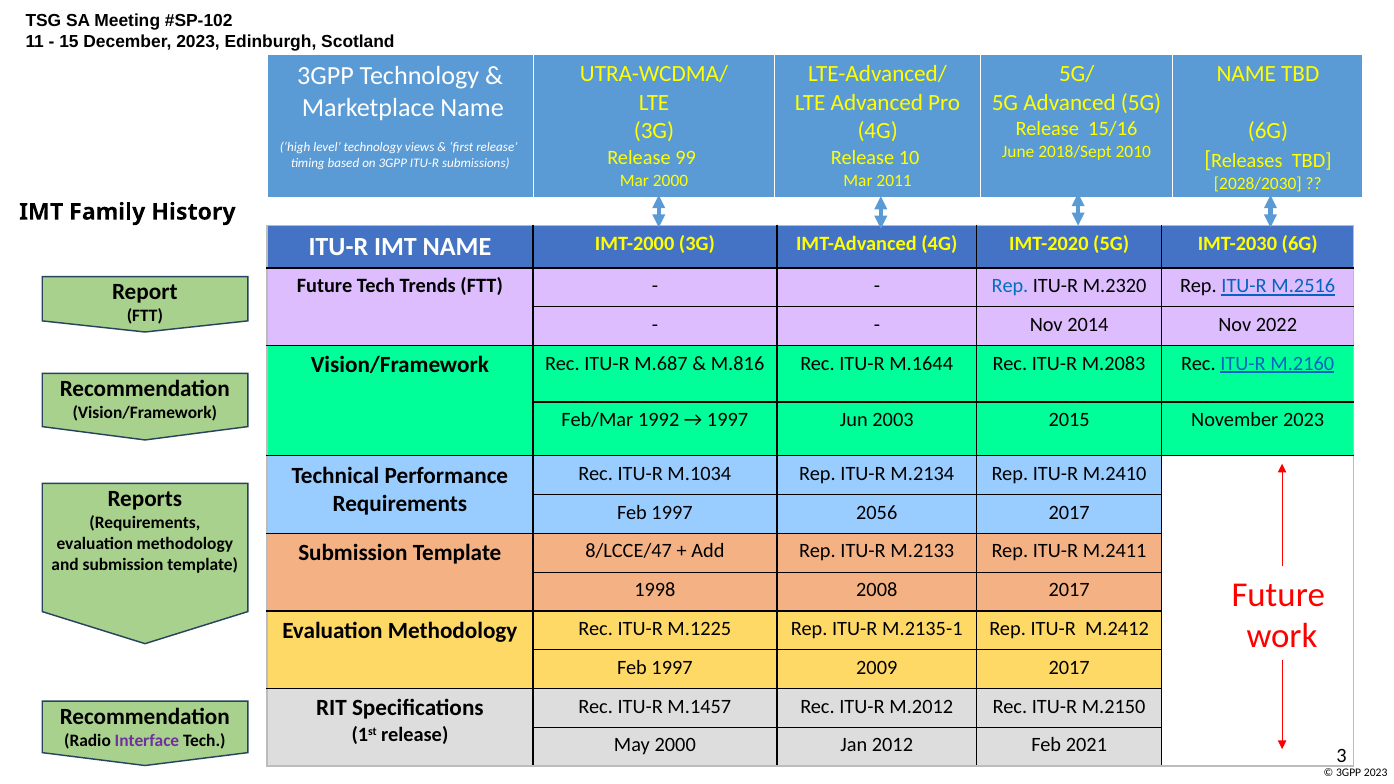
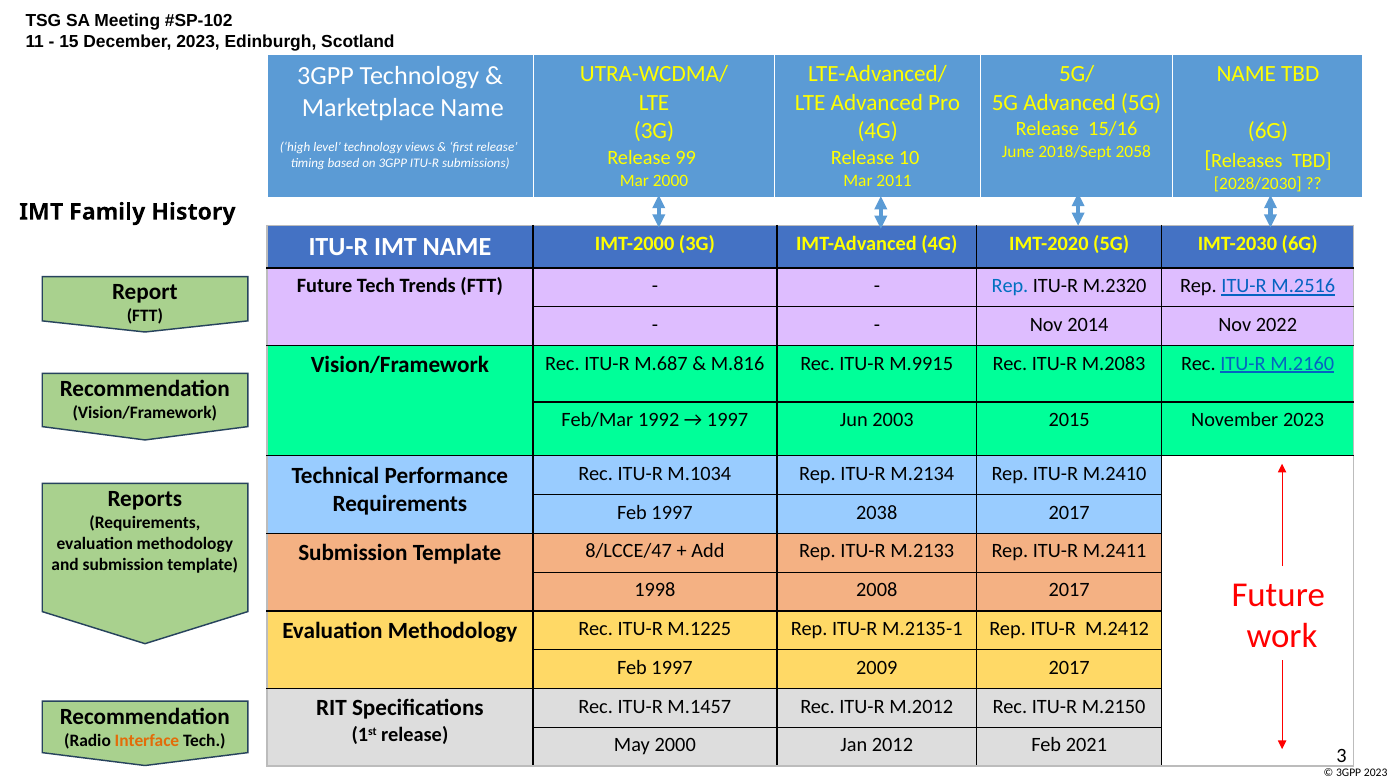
2010: 2010 -> 2058 (1133, 152)
M.1644: M.1644 -> M.9915 (921, 363)
2056: 2056 -> 2038 (877, 513)
Interface colour: purple -> orange (147, 741)
